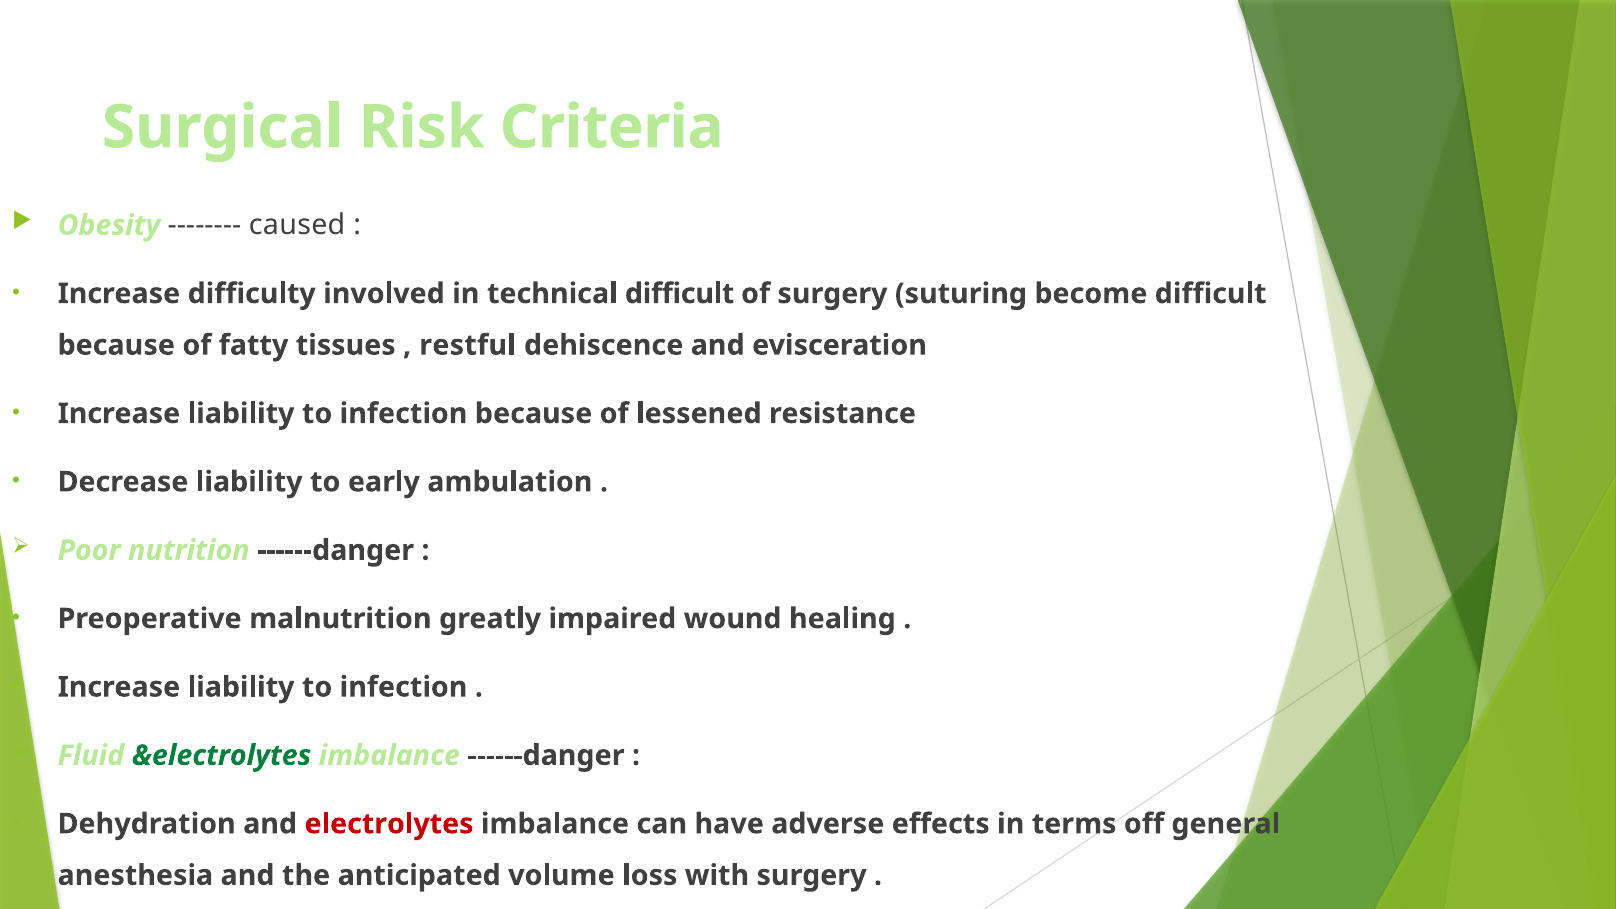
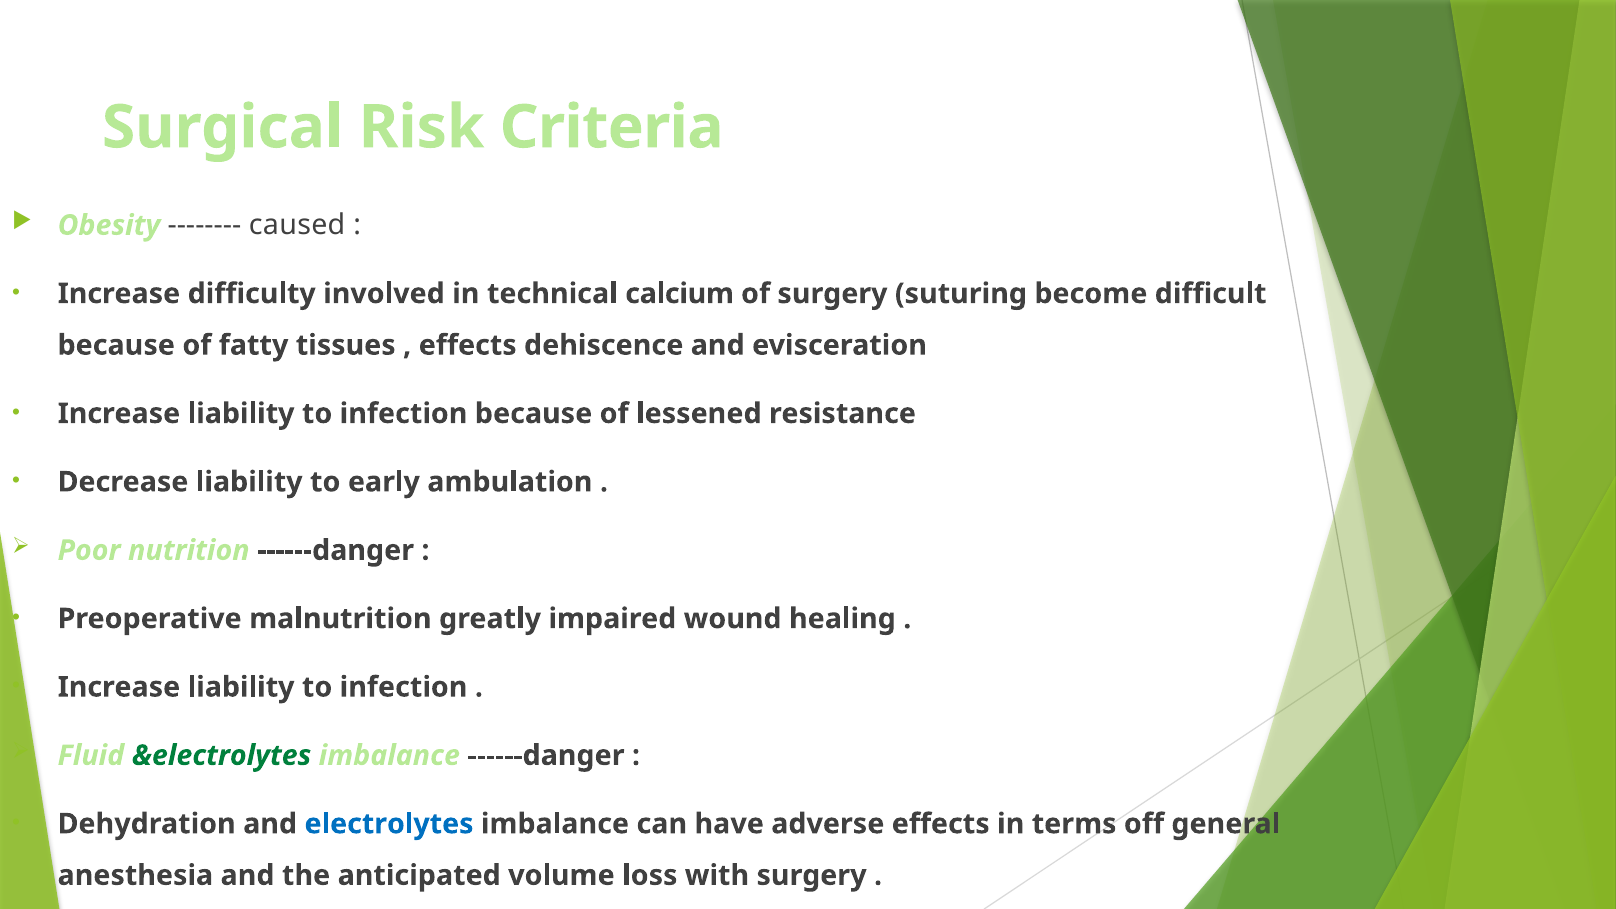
technical difficult: difficult -> calcium (680, 294)
restful: restful -> effects (468, 345)
electrolytes colour: red -> blue (389, 824)
